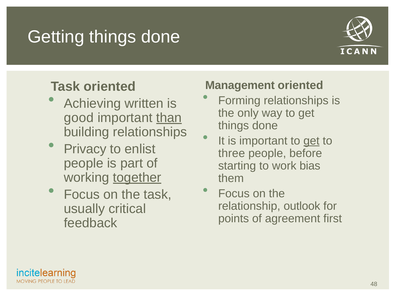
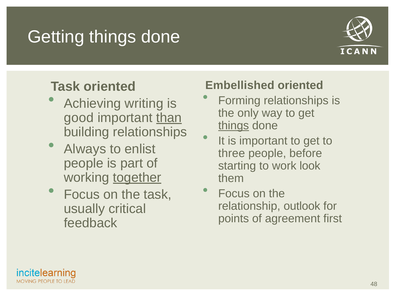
Management: Management -> Embellished (240, 85)
written: written -> writing (144, 104)
things underline: none -> present (234, 126)
get underline: present -> none (311, 141)
Privacy: Privacy -> Always (85, 149)
bias: bias -> look (310, 166)
